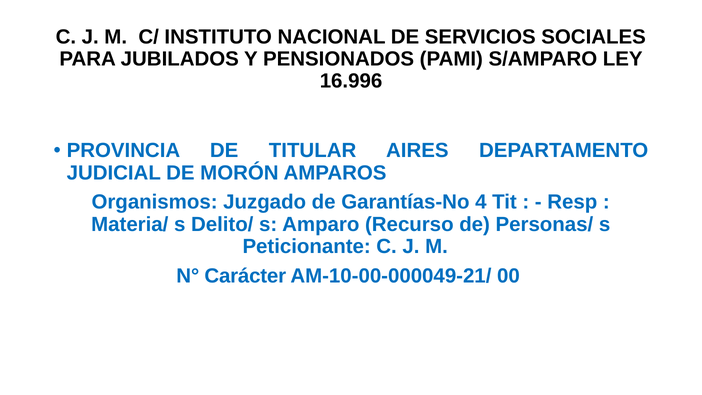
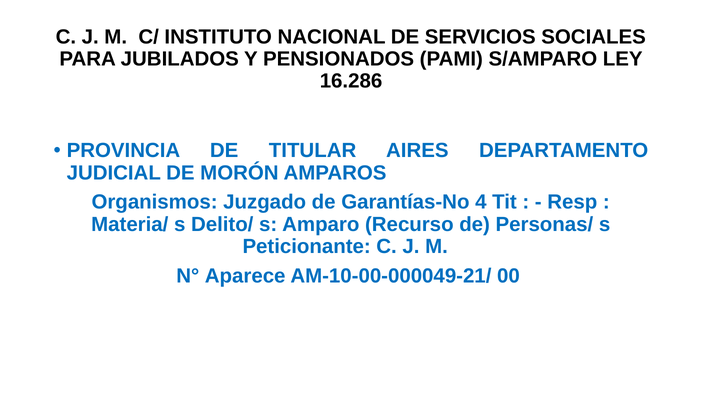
16.996: 16.996 -> 16.286 (351, 81)
Carácter: Carácter -> Aparece (245, 276)
